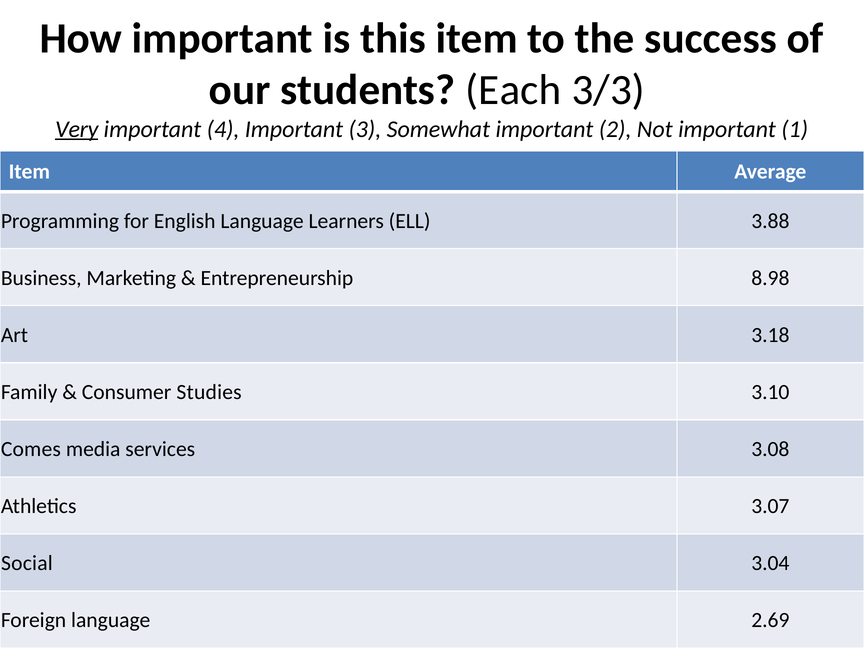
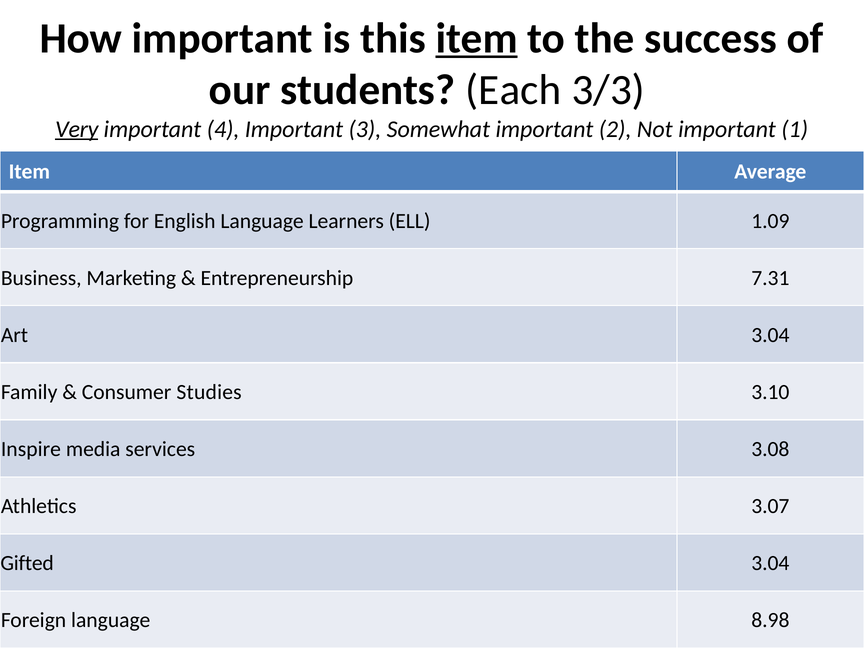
item underline: none -> present (477, 38)
3.88: 3.88 -> 1.09 (770, 221)
8.98: 8.98 -> 7.31 (770, 278)
Art 3.18: 3.18 -> 3.04 (770, 335)
Comes: Comes -> Inspire (31, 449)
Social: Social -> Gifted (27, 563)
2.69: 2.69 -> 8.98 (770, 620)
